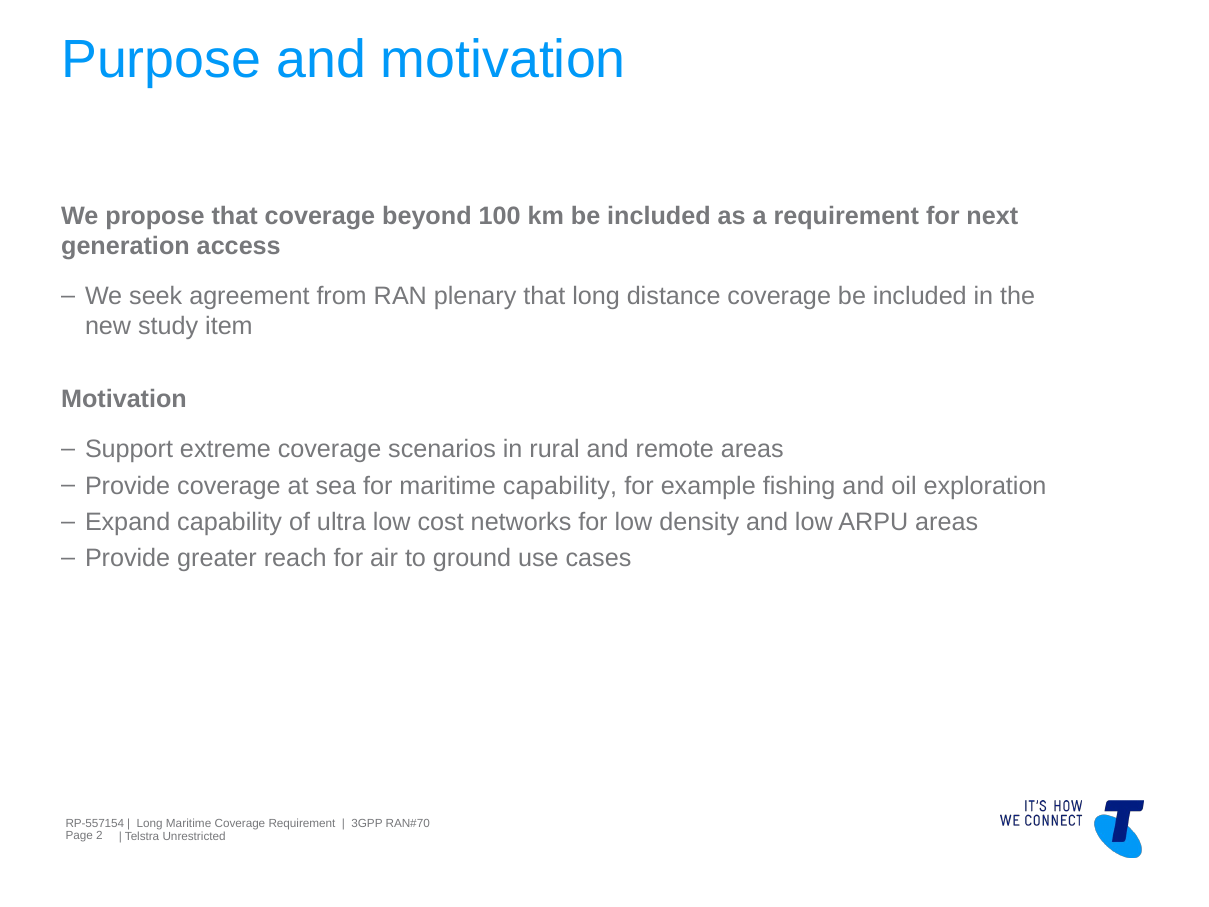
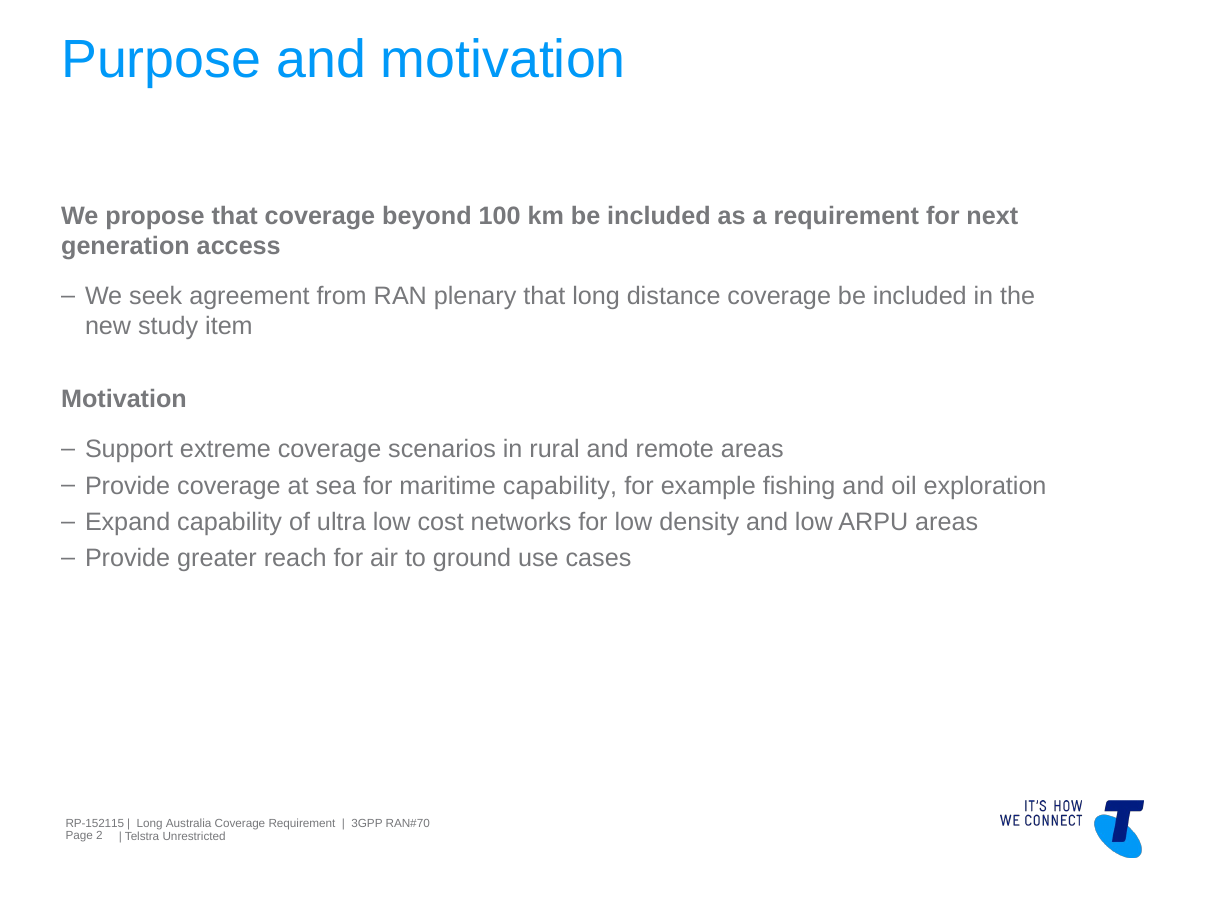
RP-557154: RP-557154 -> RP-152115 (95, 823)
Long Maritime: Maritime -> Australia (189, 823)
